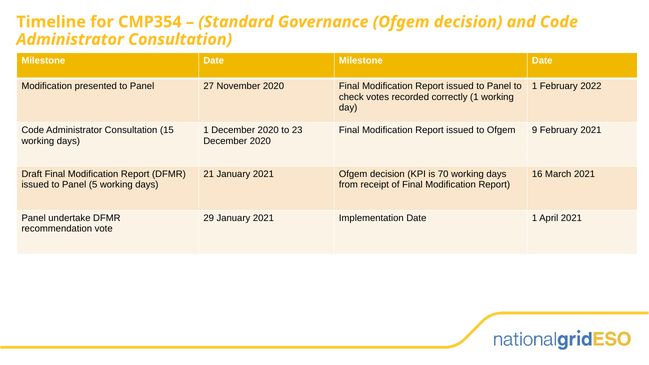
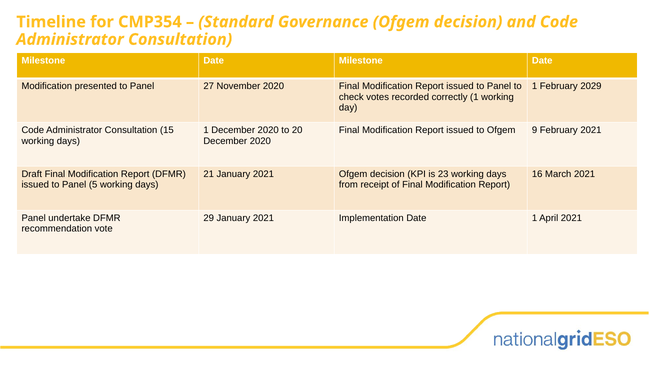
2022: 2022 -> 2029 (591, 86)
23: 23 -> 20 (297, 130)
70: 70 -> 23 (443, 174)
